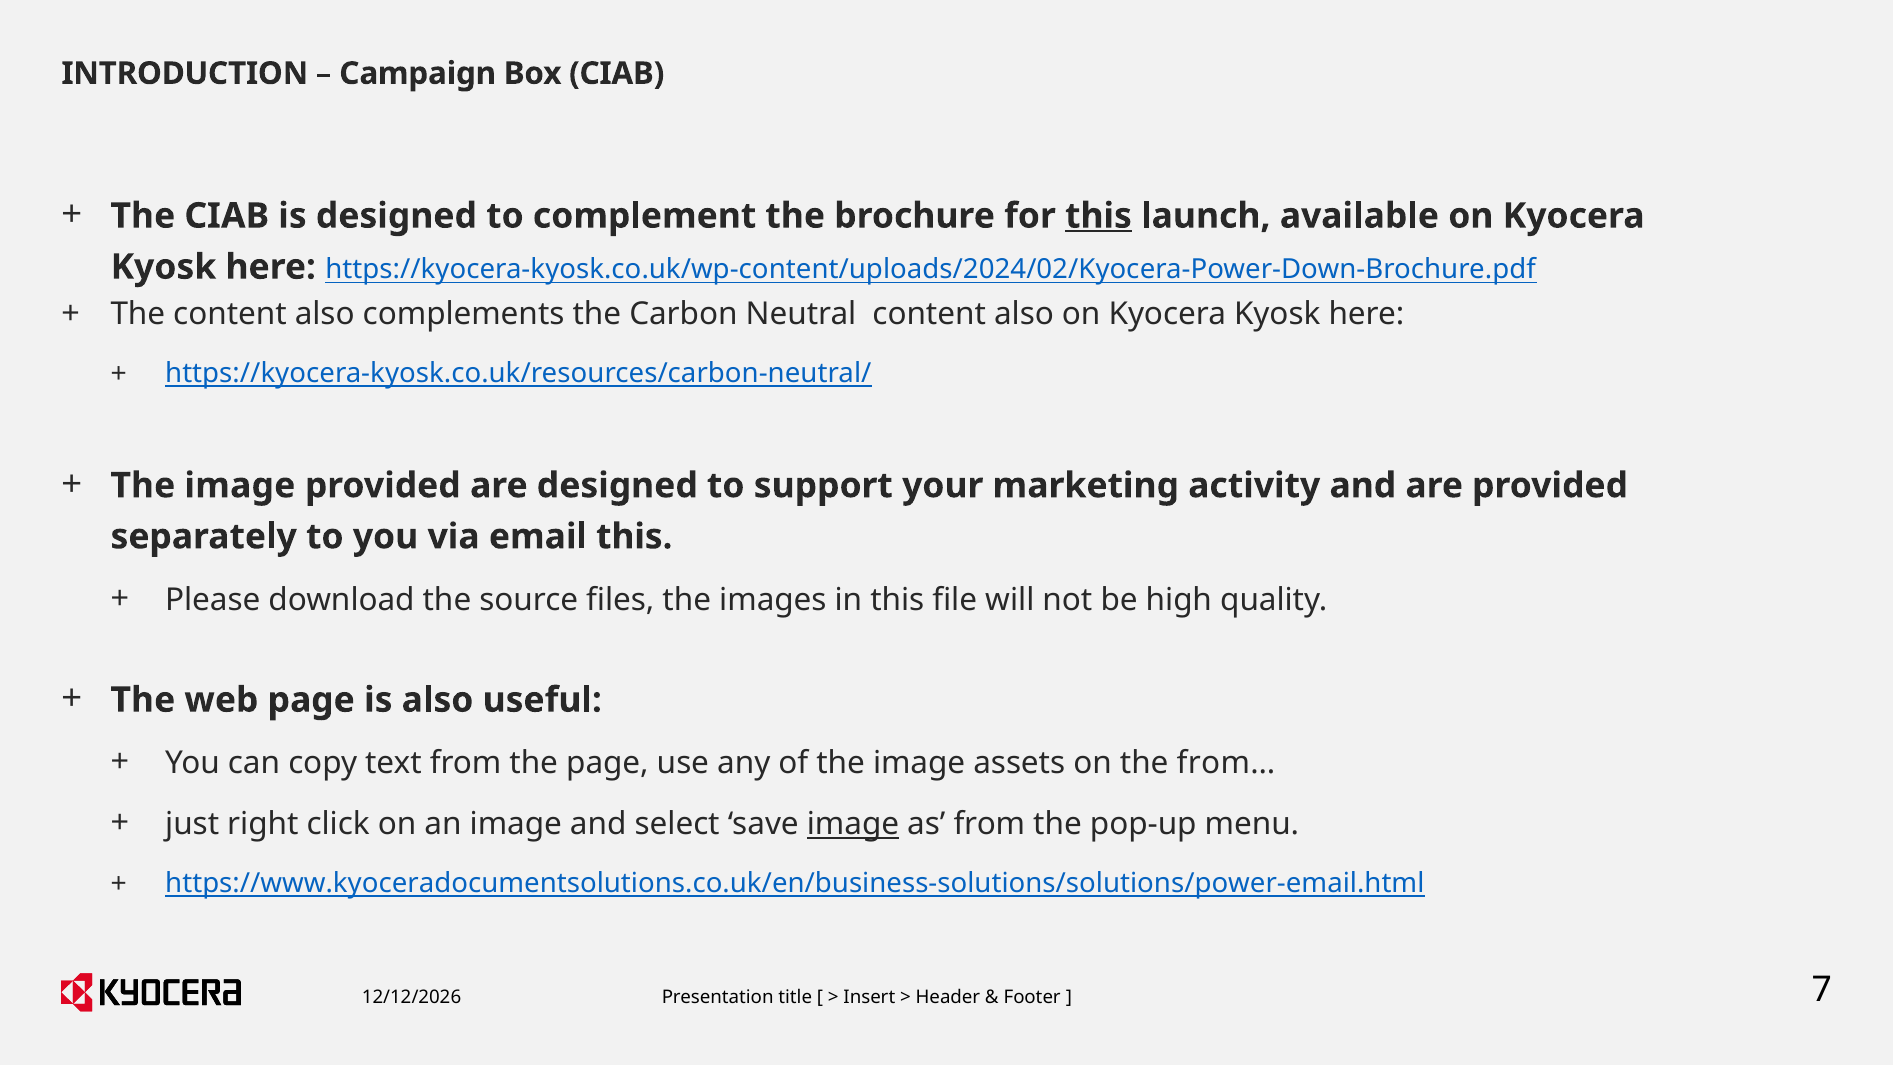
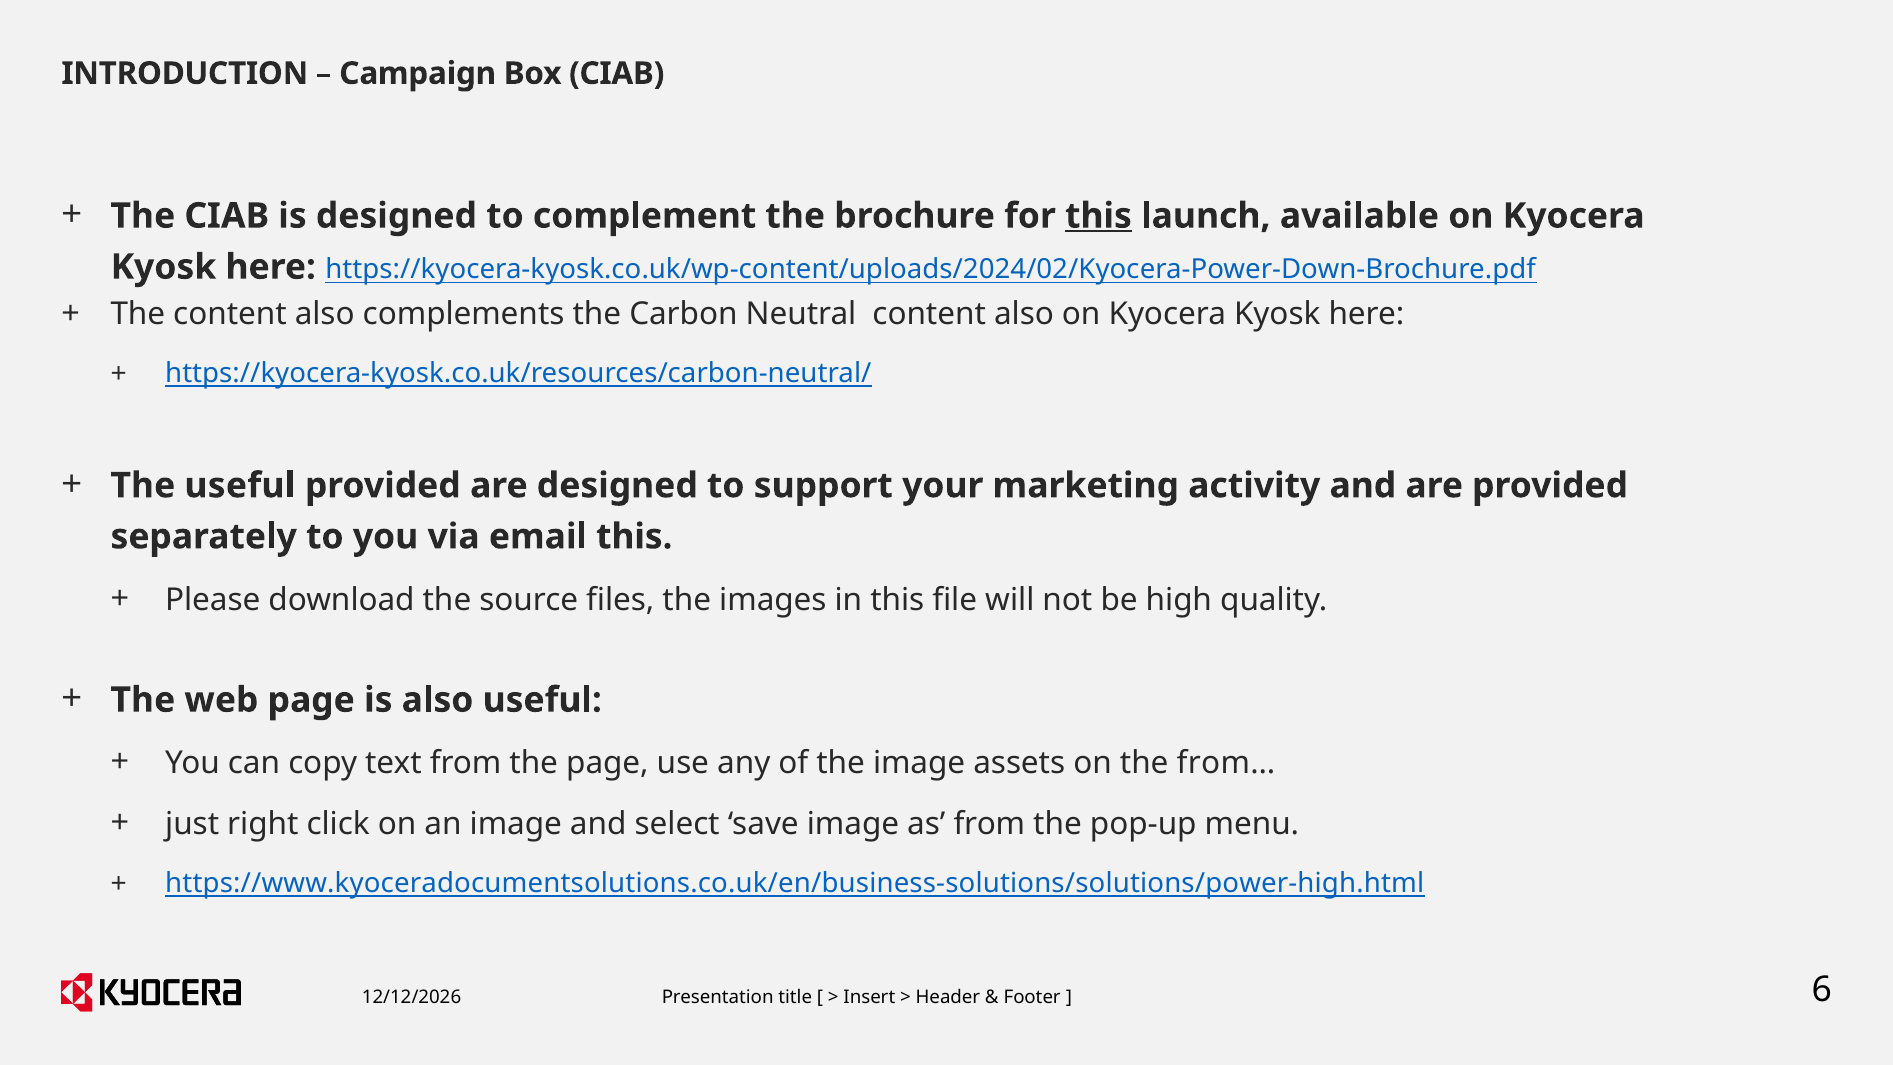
image: image -> useful (240, 485)
image underline: present -> none (853, 824)
https://www.kyoceradocumentsolutions.co.uk/en/business-solutions/solutions/power-email.html: https://www.kyoceradocumentsolutions.co.uk/en/business-solutions/solutions/power-email.html -> https://www.kyoceradocumentsolutions.co.uk/en/business-solutions/solutions/power-high.html (795, 883)
7: 7 -> 6 (1822, 990)
